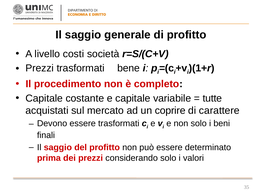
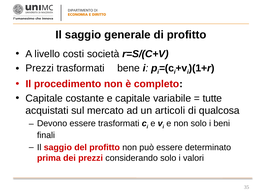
coprire: coprire -> articoli (170, 111)
carattere: carattere -> qualcosa (219, 111)
